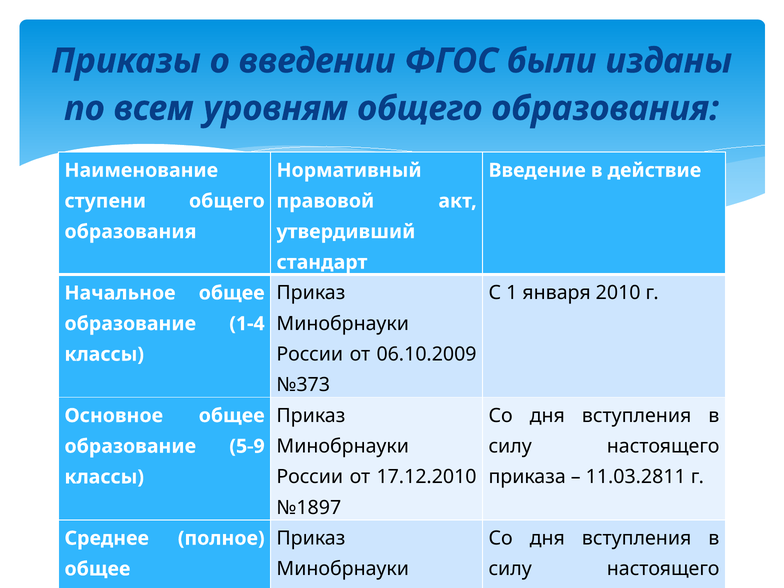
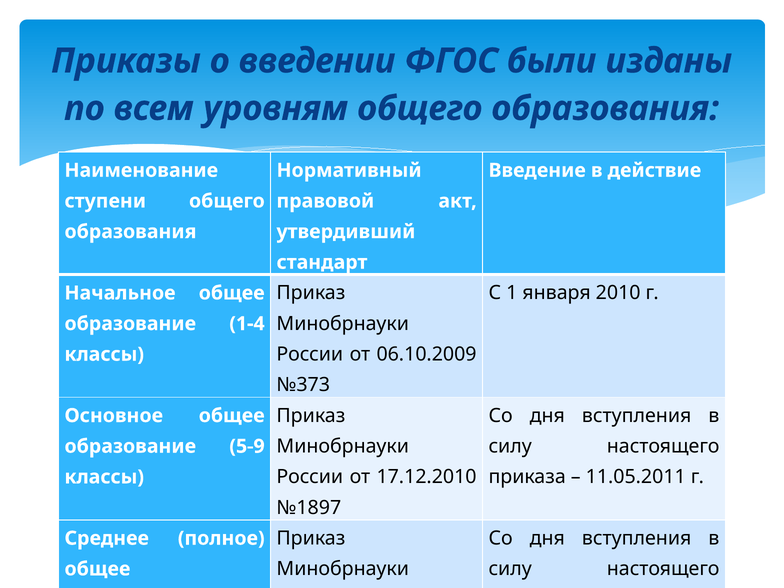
11.03.2811: 11.03.2811 -> 11.05.2011 (636, 477)
